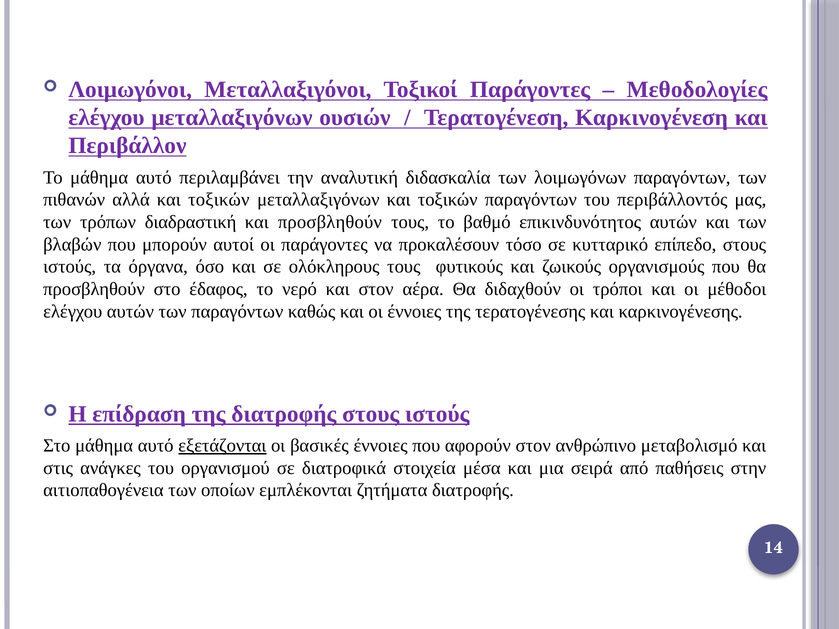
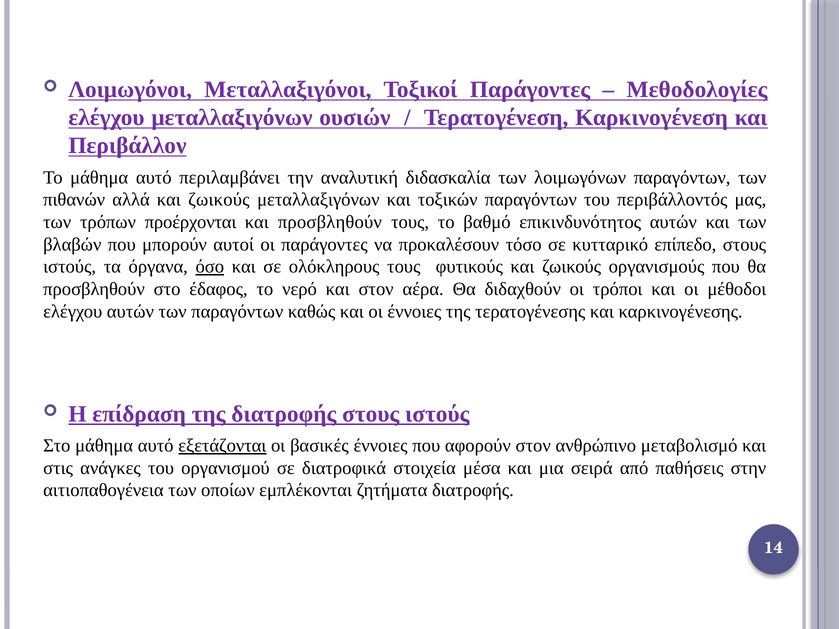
αλλά και τοξικών: τοξικών -> ζωικούς (219, 200)
διαδραστική: διαδραστική -> προέρχονται (191, 222)
όσο underline: none -> present (210, 267)
